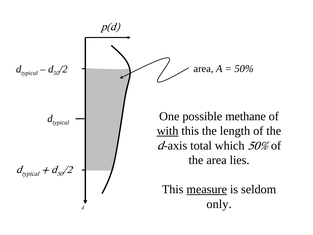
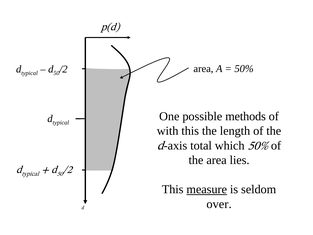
methane: methane -> methods (246, 116)
with underline: present -> none (168, 131)
only: only -> over (219, 204)
